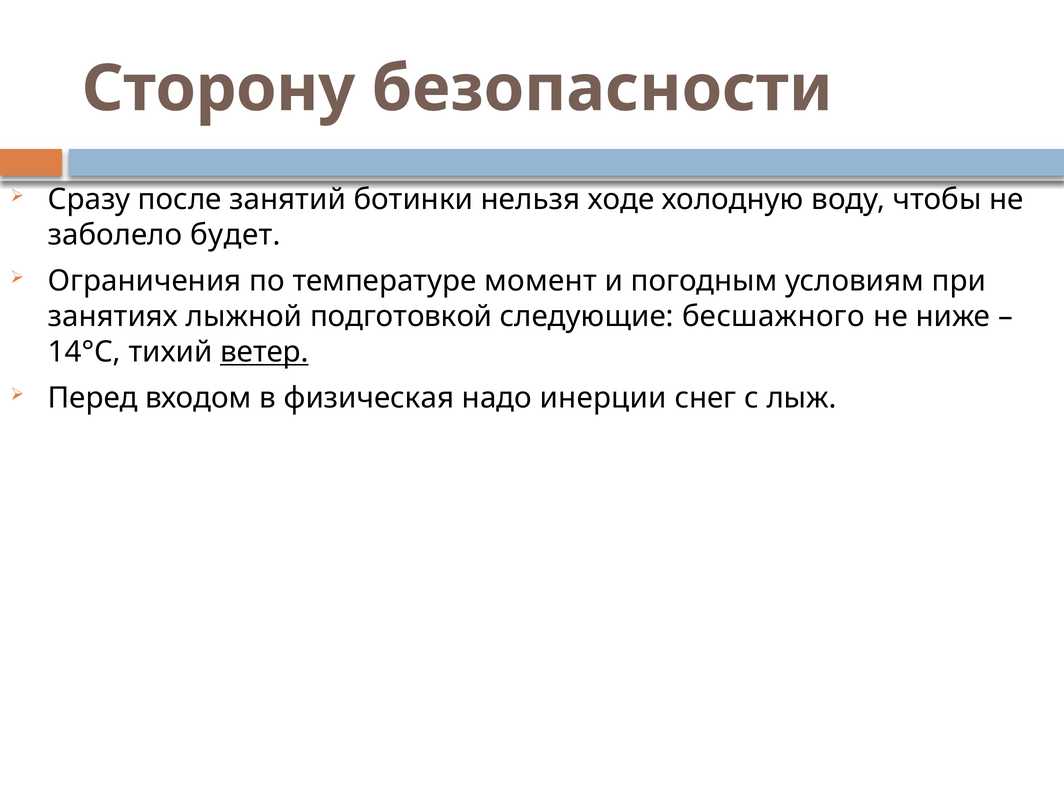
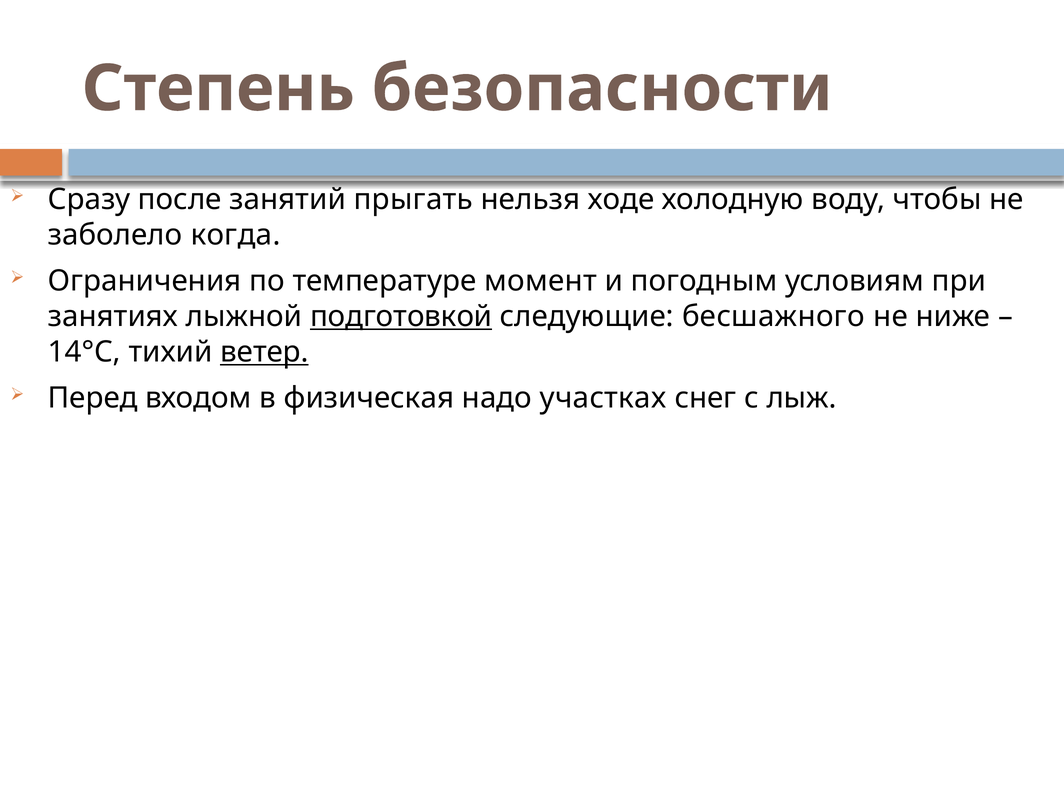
Сторону: Сторону -> Степень (218, 89)
ботинки: ботинки -> прыгать (413, 200)
будет: будет -> когда (236, 235)
подготовкой underline: none -> present (401, 317)
инерции: инерции -> участках (603, 398)
